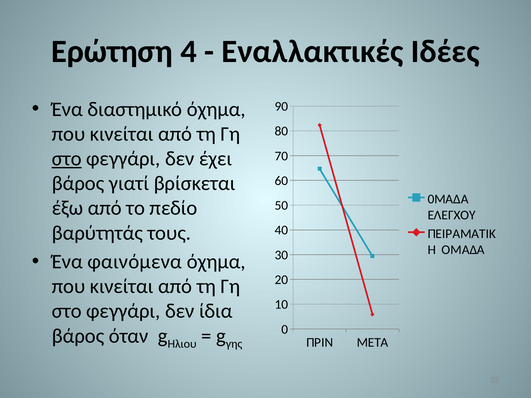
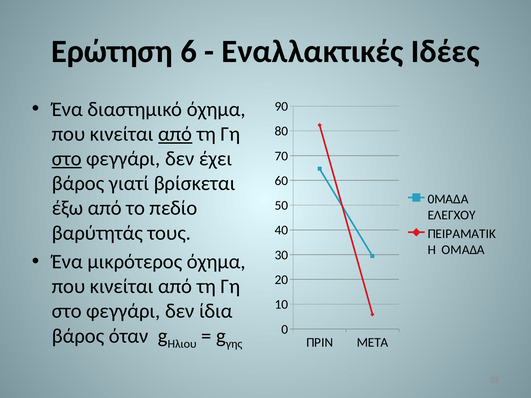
4: 4 -> 6 (189, 51)
από underline: none -> present (175, 134)
φαινόμενα: φαινόμενα -> μικρότερος (135, 262)
